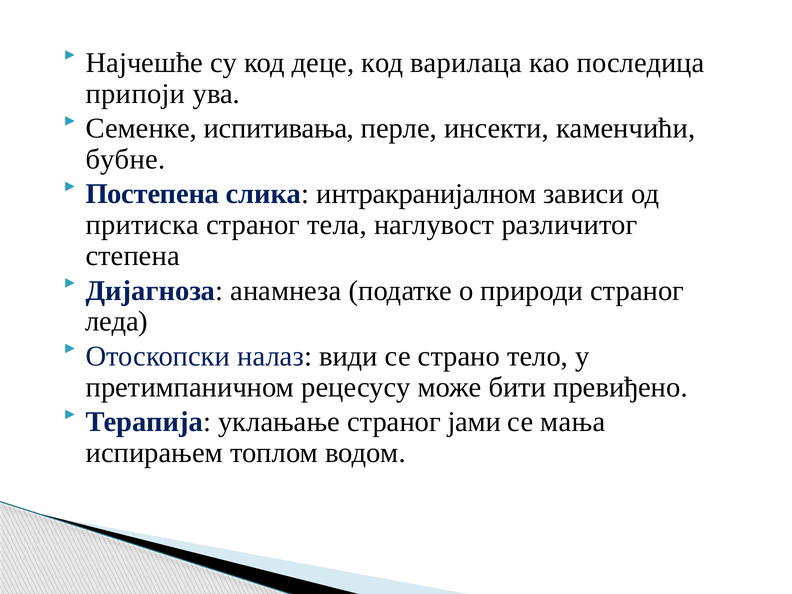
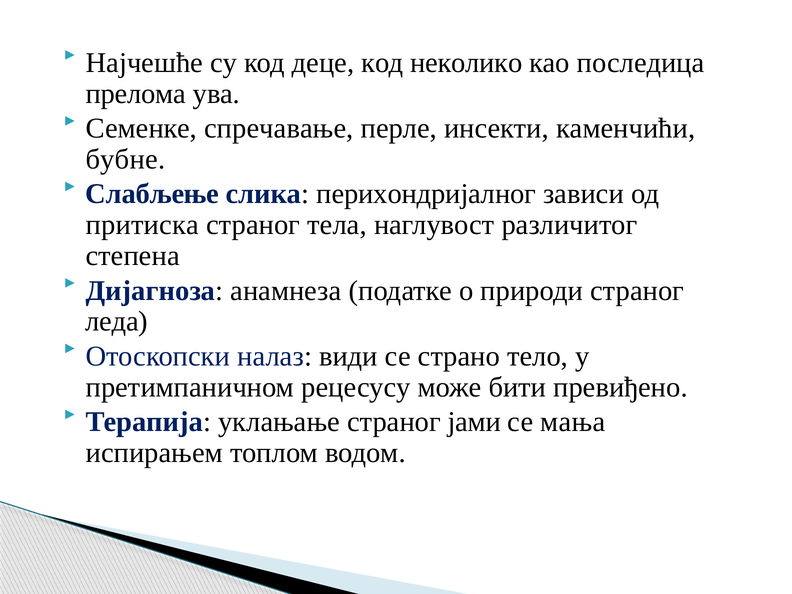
варилаца: варилаца -> неколико (466, 63)
припоји: припоји -> прелома (136, 94)
испитивања: испитивања -> спречавање (279, 128)
Постепена: Постепена -> Слабљење (152, 194)
интракранијалном: интракранијалном -> перихондријалног (426, 194)
